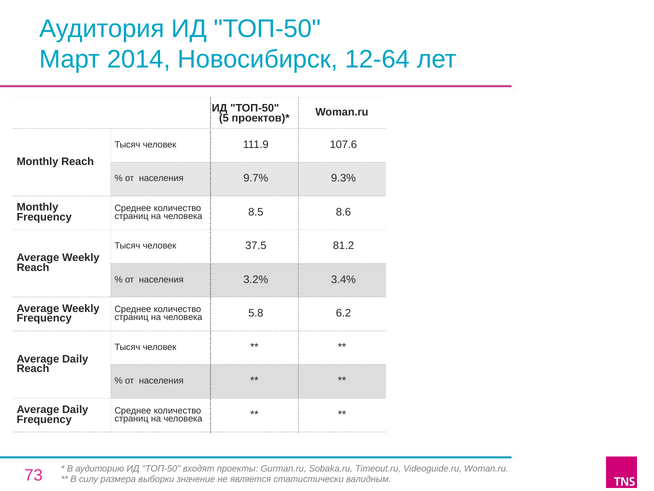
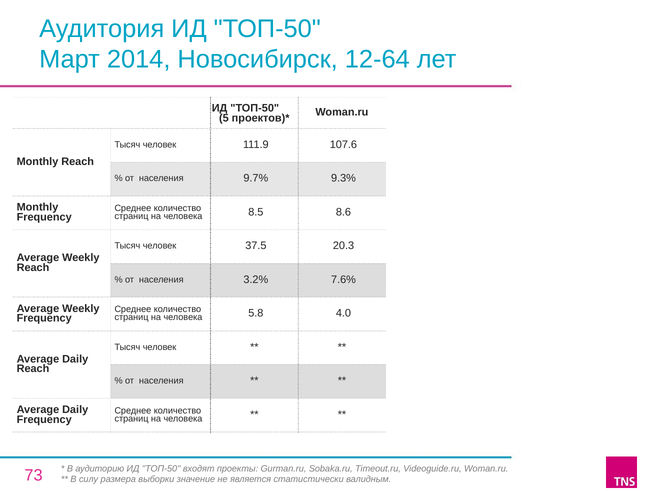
81.2: 81.2 -> 20.3 (344, 246)
3.4%: 3.4% -> 7.6% (344, 279)
6.2: 6.2 -> 4.0 (343, 313)
